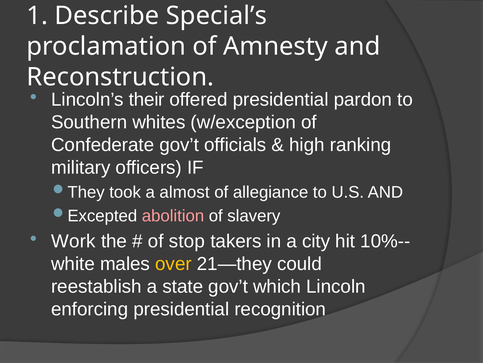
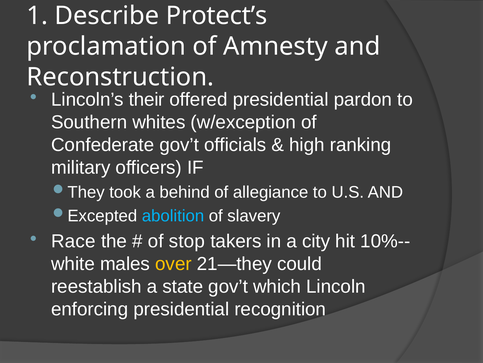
Special’s: Special’s -> Protect’s (217, 16)
almost: almost -> behind (185, 192)
abolition colour: pink -> light blue (173, 215)
Work: Work -> Race (73, 241)
